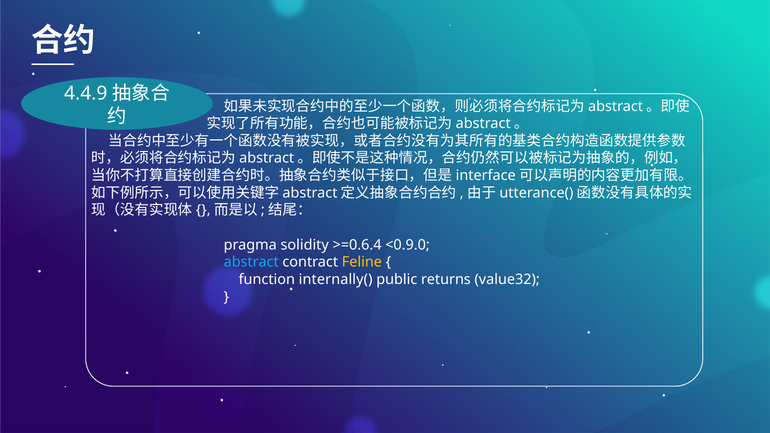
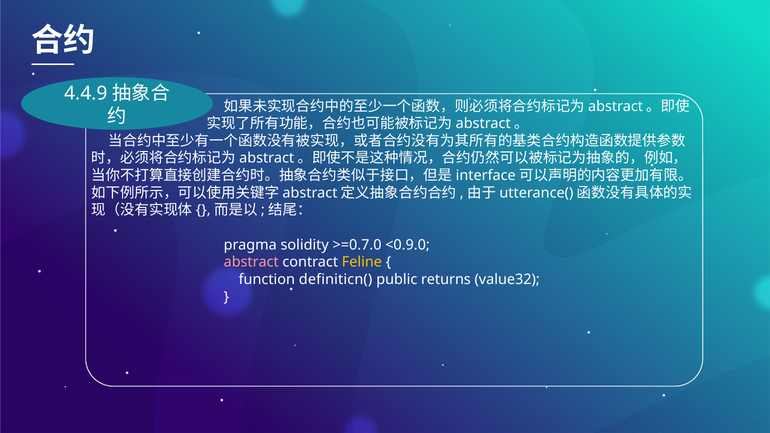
>=0.6.4: >=0.6.4 -> >=0.7.0 (357, 245)
abstract colour: light blue -> pink (251, 262)
internally(: internally( -> definiticn( (336, 280)
